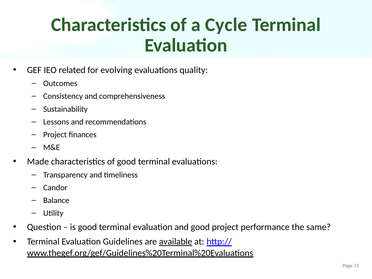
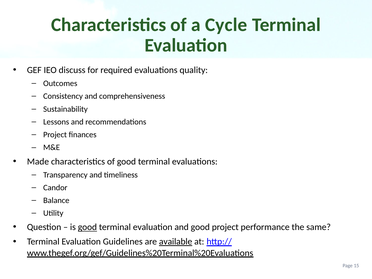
related: related -> discuss (72, 70)
evolving: evolving -> required (116, 70)
good underline: none -> present (87, 227)
